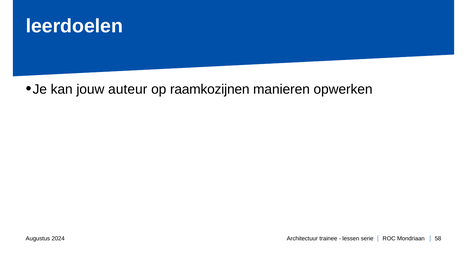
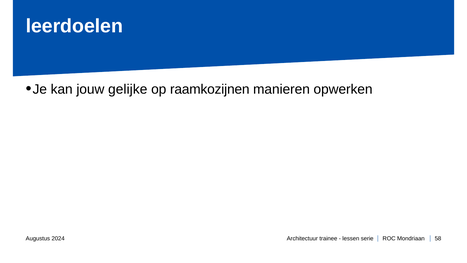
auteur: auteur -> gelijke (128, 89)
